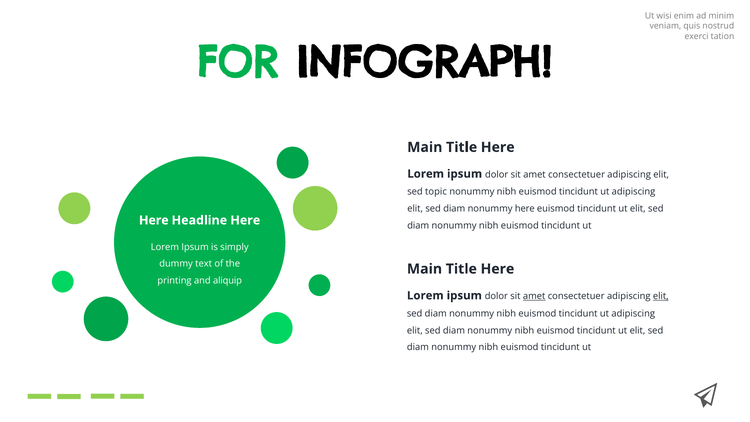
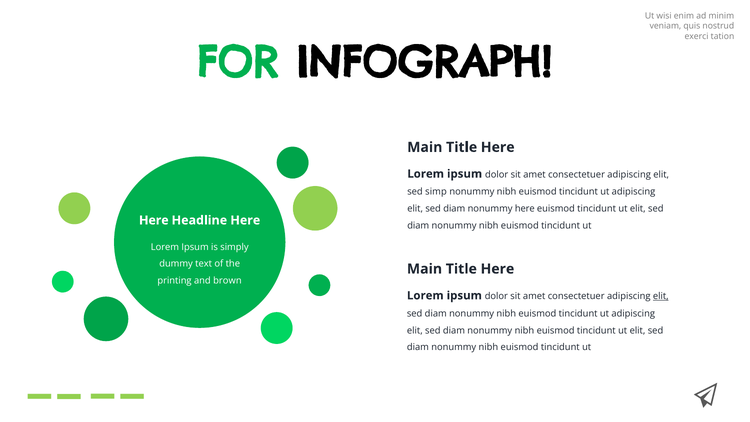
topic: topic -> simp (436, 192)
aliquip: aliquip -> brown (227, 281)
amet underline: present -> none (534, 296)
